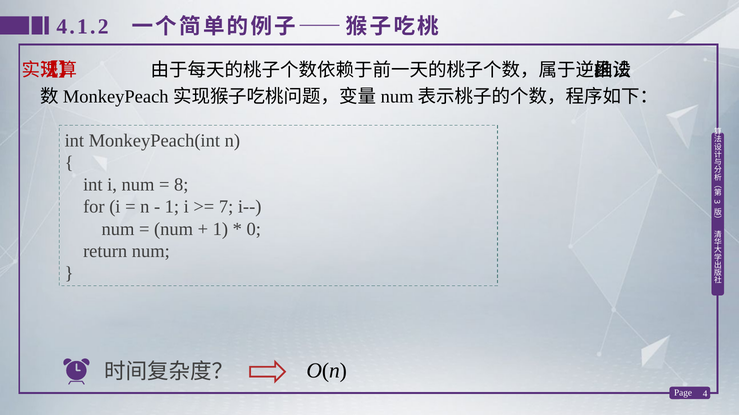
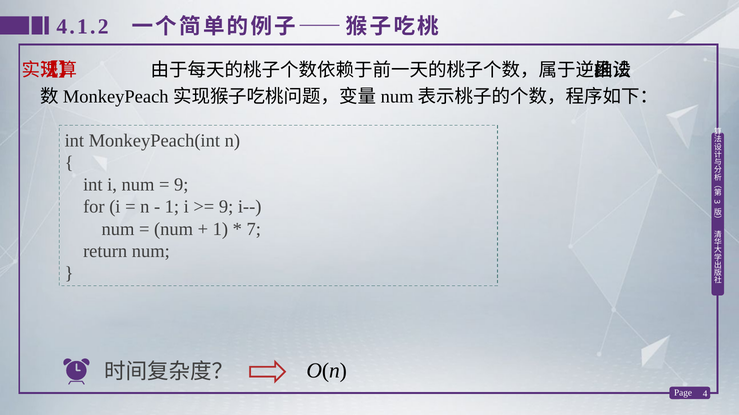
8: 8 -> 9 (181, 185)
7: 7 -> 9 (226, 207)
0: 0 -> 7 (254, 229)
